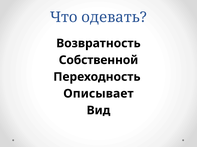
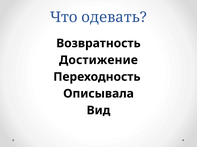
Собственной: Собственной -> Достижение (98, 60)
Описывает: Описывает -> Описывала (98, 94)
